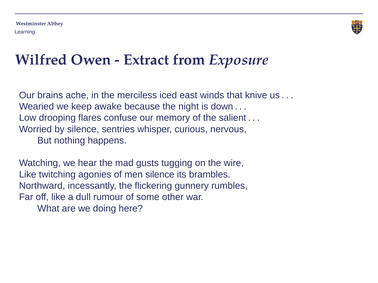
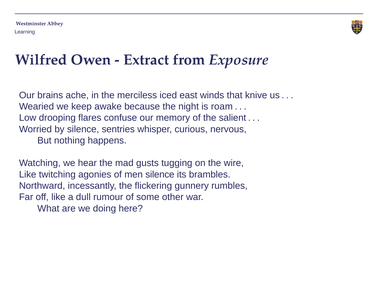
down: down -> roam (222, 107)
